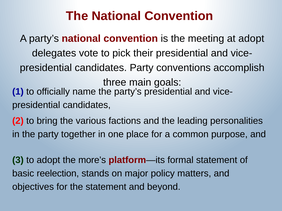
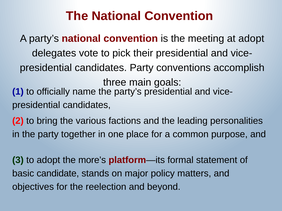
reelection: reelection -> candidate (58, 174)
the statement: statement -> reelection (106, 187)
